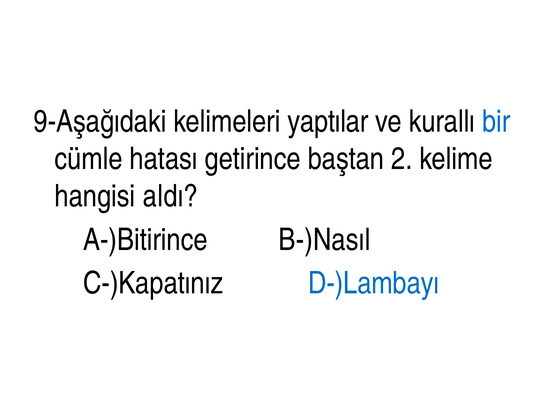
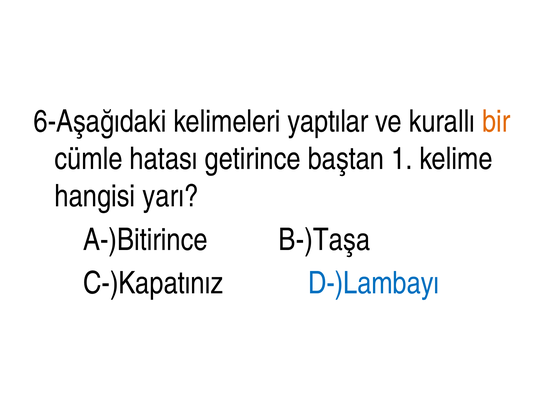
9-Aşağıdaki: 9-Aşağıdaki -> 6-Aşağıdaki (100, 122)
bir colour: blue -> orange (496, 122)
2: 2 -> 1 (402, 159)
aldı: aldı -> yarı (171, 196)
B-)Nasıl: B-)Nasıl -> B-)Taşa (324, 240)
